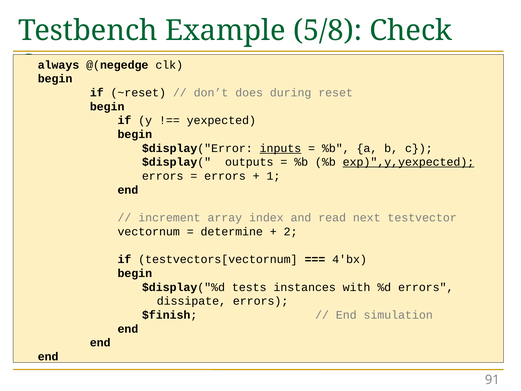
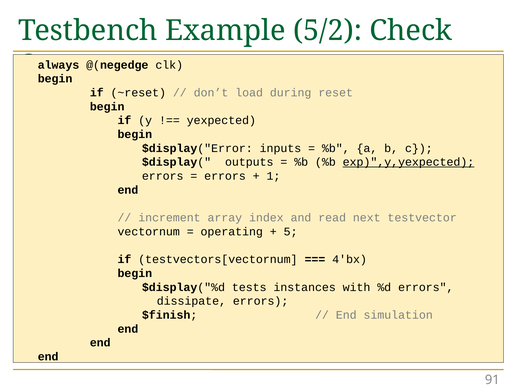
5/8: 5/8 -> 5/2 (328, 31)
does: does -> load (249, 93)
inputs underline: present -> none (280, 148)
determine: determine -> operating (232, 231)
2: 2 -> 5 (291, 231)
